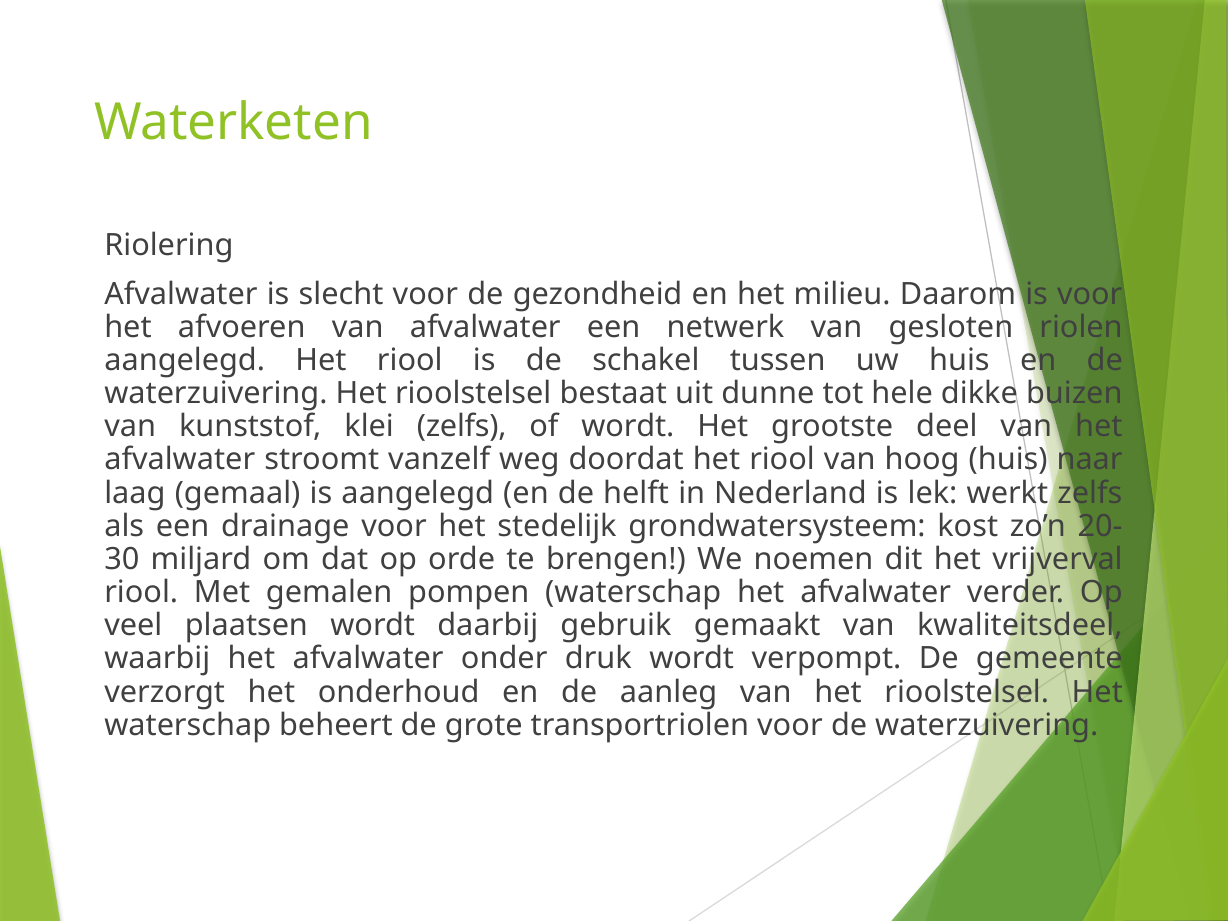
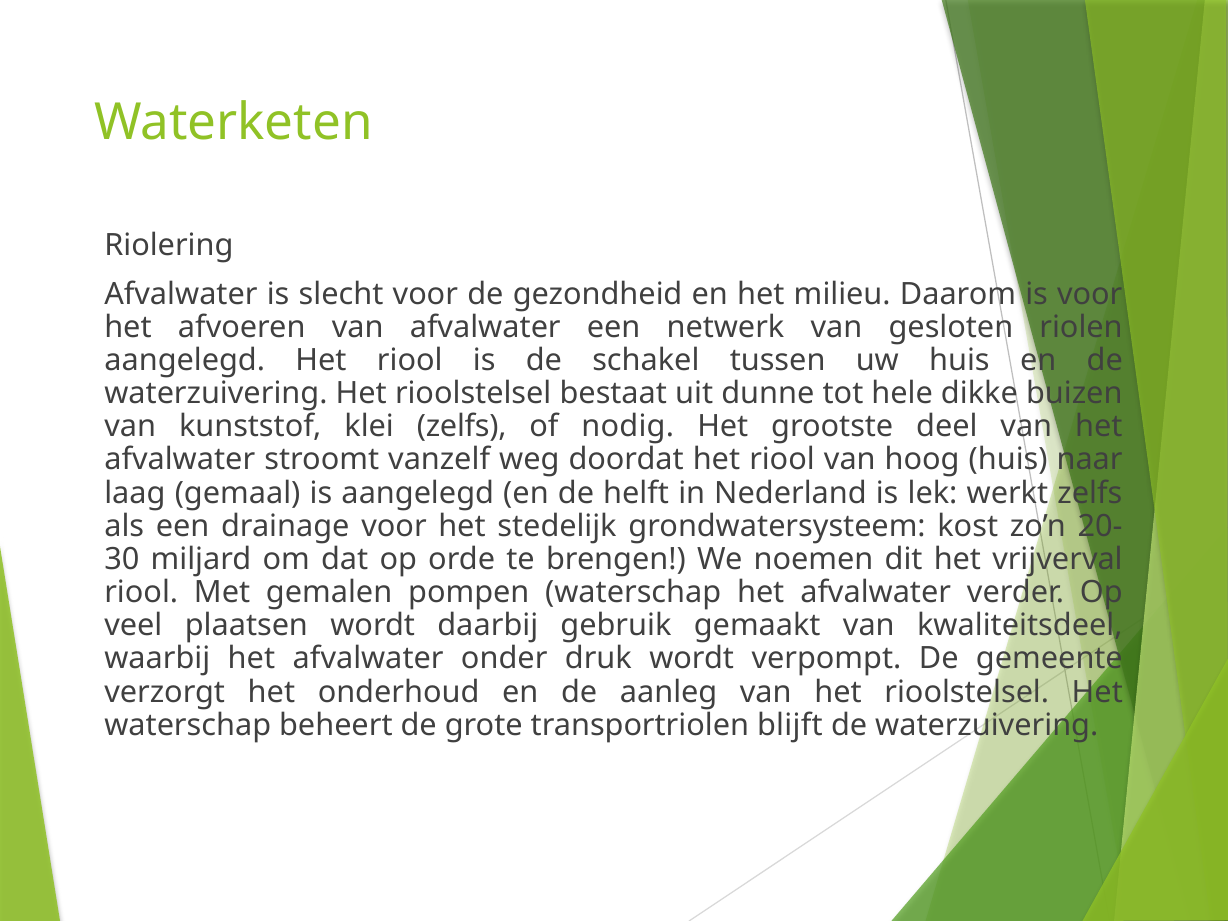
of wordt: wordt -> nodig (628, 427)
transportriolen voor: voor -> blijft (790, 725)
